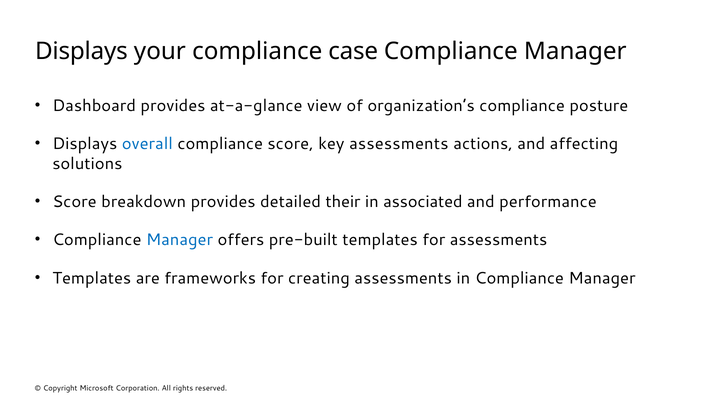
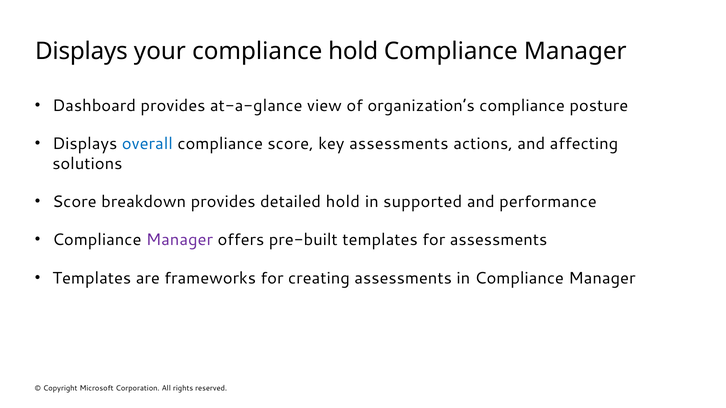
compliance case: case -> hold (353, 51)
detailed their: their -> hold (343, 202)
associated: associated -> supported (423, 202)
Manager colour: blue -> purple (179, 240)
